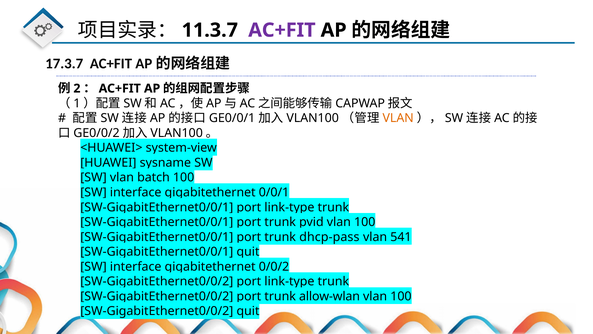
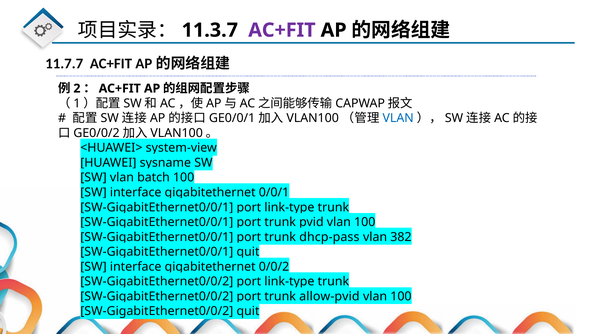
17.3.7: 17.3.7 -> 11.7.7 (64, 64)
VLAN colour: orange -> blue (398, 118)
541: 541 -> 382 (401, 237)
allow-wlan: allow-wlan -> allow-pvid (329, 296)
